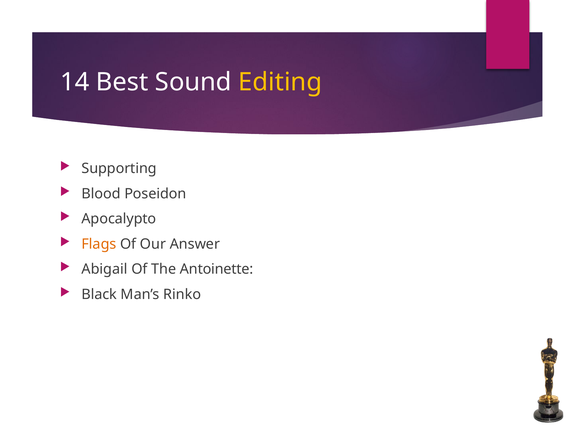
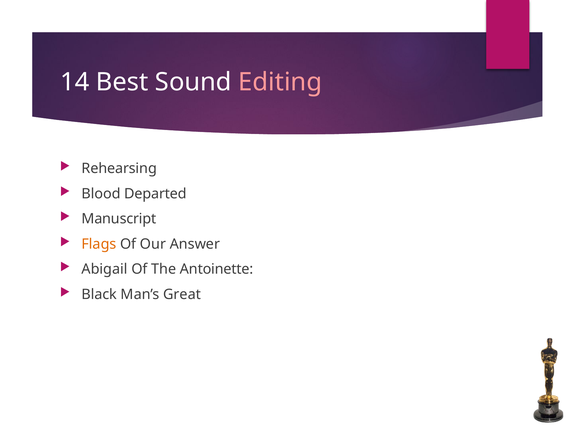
Editing colour: yellow -> pink (280, 82)
Supporting: Supporting -> Rehearsing (119, 169)
Poseidon: Poseidon -> Departed (155, 194)
Apocalypto: Apocalypto -> Manuscript (119, 219)
Rinko: Rinko -> Great (182, 295)
